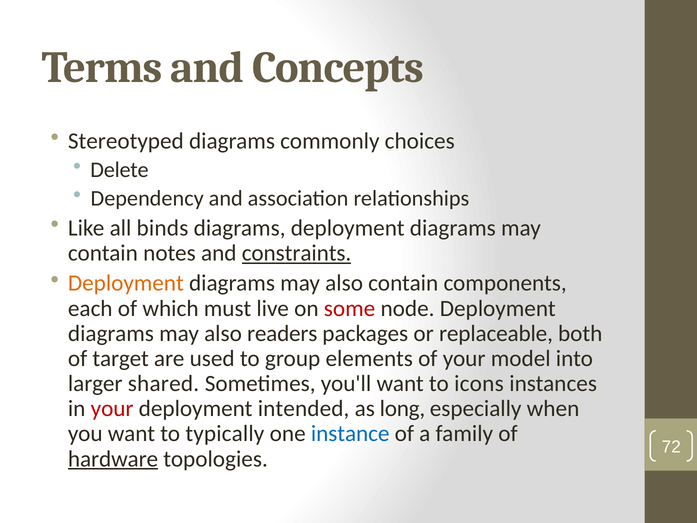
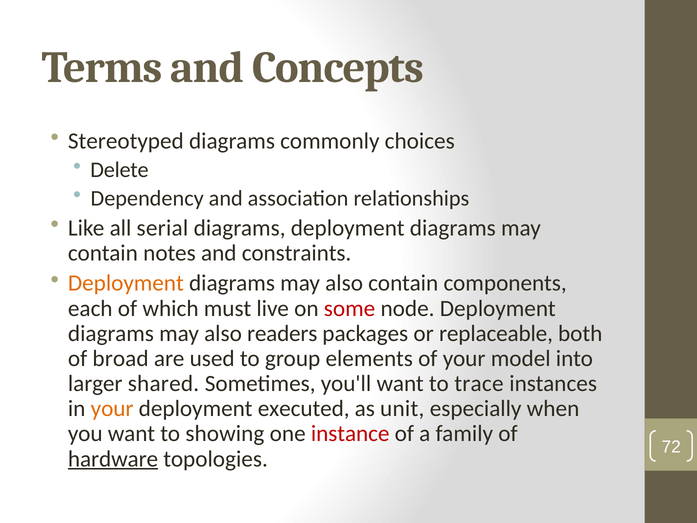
binds: binds -> serial (162, 228)
constraints underline: present -> none (297, 253)
target: target -> broad (121, 358)
icons: icons -> trace (479, 383)
your colour: red -> orange (112, 409)
intended: intended -> executed (304, 409)
long: long -> unit (402, 409)
typically: typically -> showing (225, 434)
instance colour: blue -> red (350, 434)
